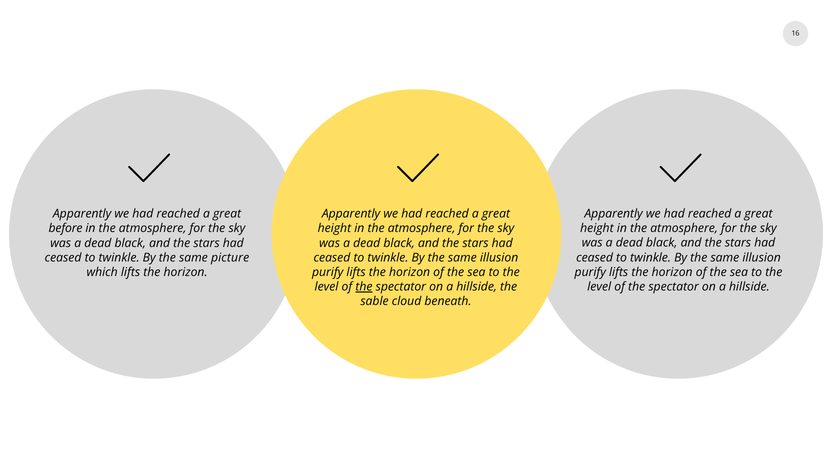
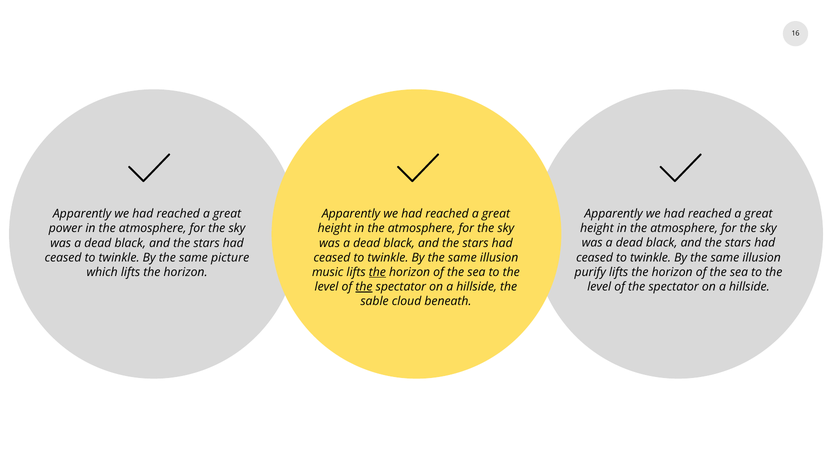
before: before -> power (65, 229)
purify: purify -> music (328, 272)
the underline: none -> present (377, 272)
